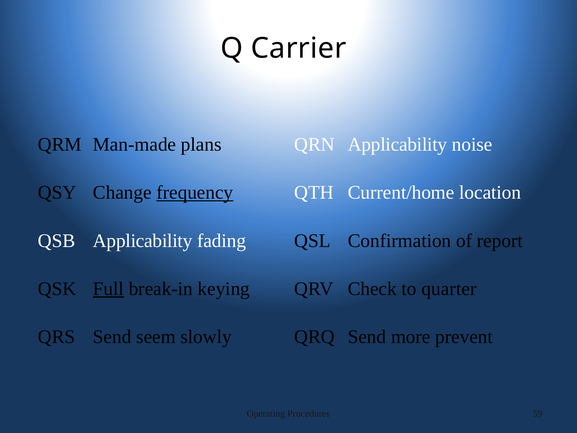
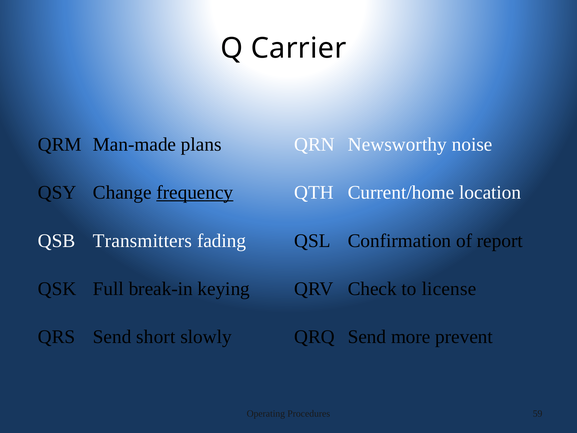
QRN Applicability: Applicability -> Newsworthy (397, 144)
QSB Applicability: Applicability -> Transmitters (142, 241)
Full underline: present -> none (108, 289)
quarter: quarter -> license (449, 289)
seem: seem -> short (156, 337)
